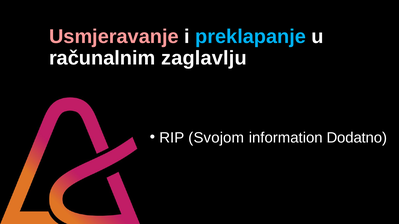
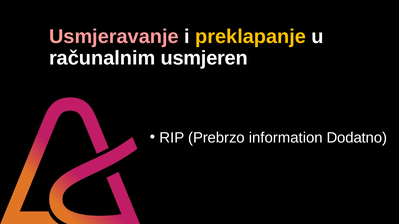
preklapanje colour: light blue -> yellow (251, 37)
zaglavlju: zaglavlju -> usmjeren (204, 58)
Svojom: Svojom -> Prebrzo (216, 138)
